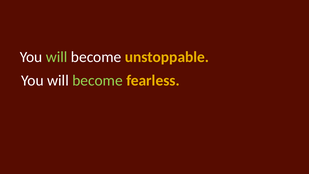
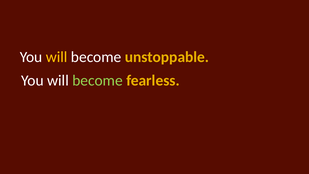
will colour: light green -> yellow (57, 57)
